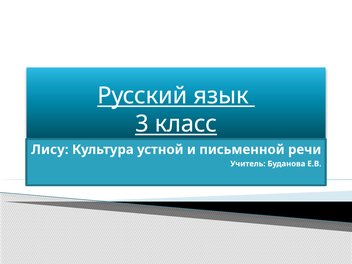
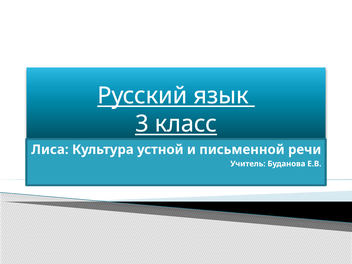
Лису: Лису -> Лиса (50, 150)
